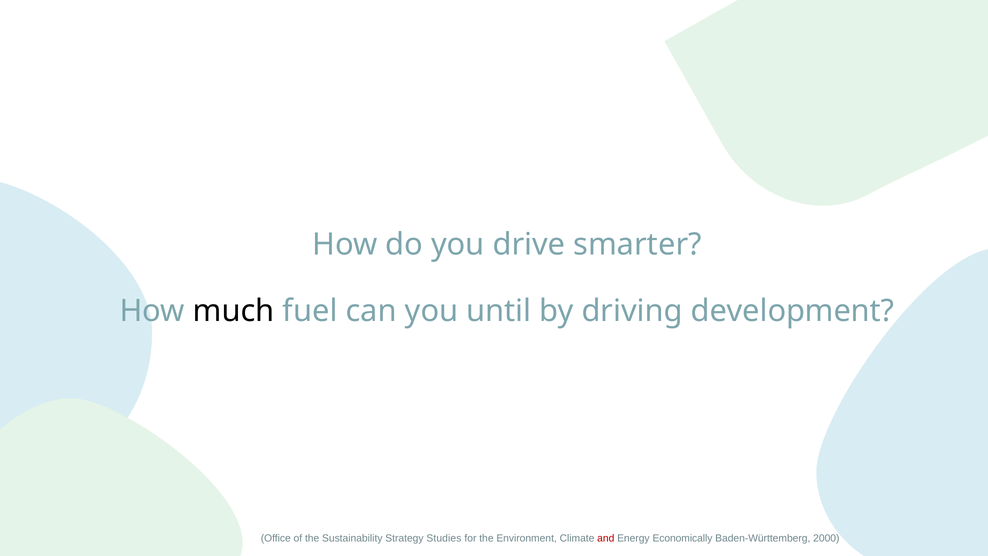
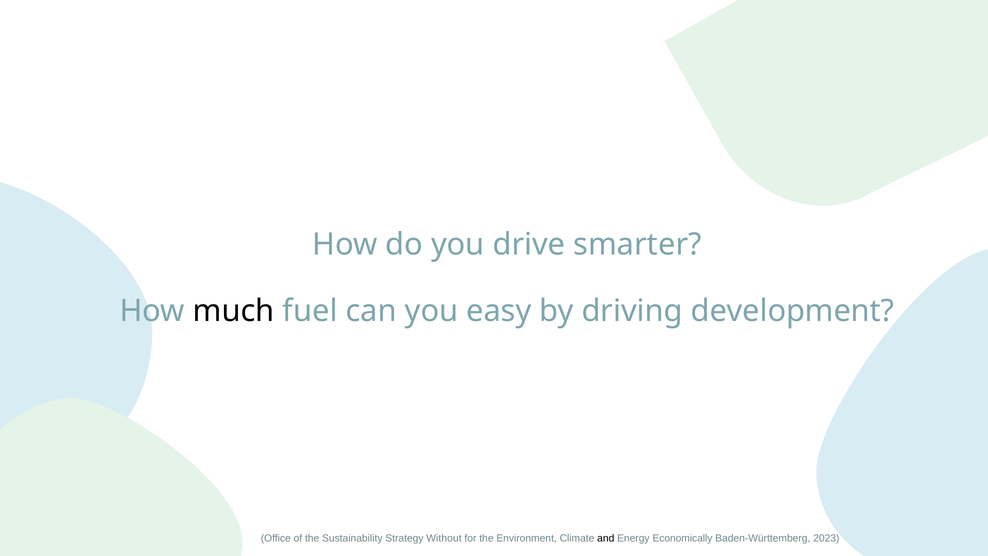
until: until -> easy (499, 311)
Studies: Studies -> Without (444, 538)
and colour: red -> black (606, 538)
2000: 2000 -> 2023 (826, 538)
